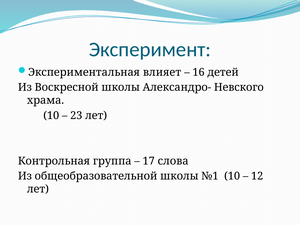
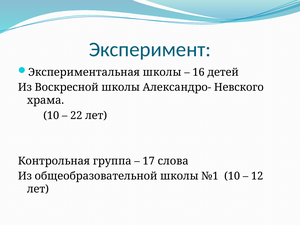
Экспериментальная влияет: влияет -> школы (162, 72)
23: 23 -> 22 (76, 116)
